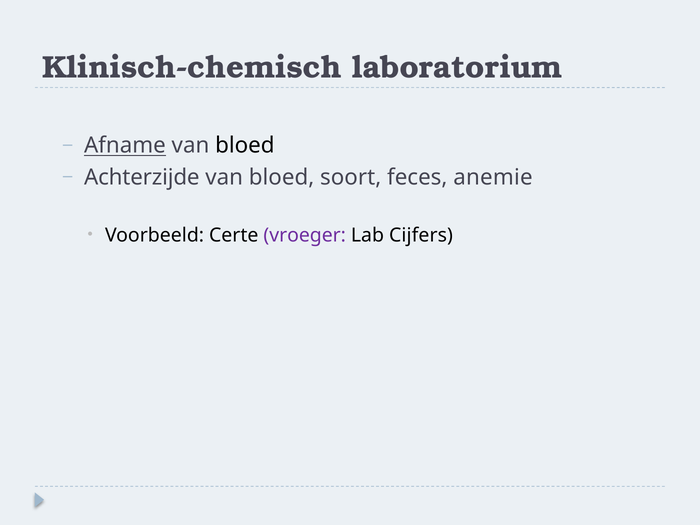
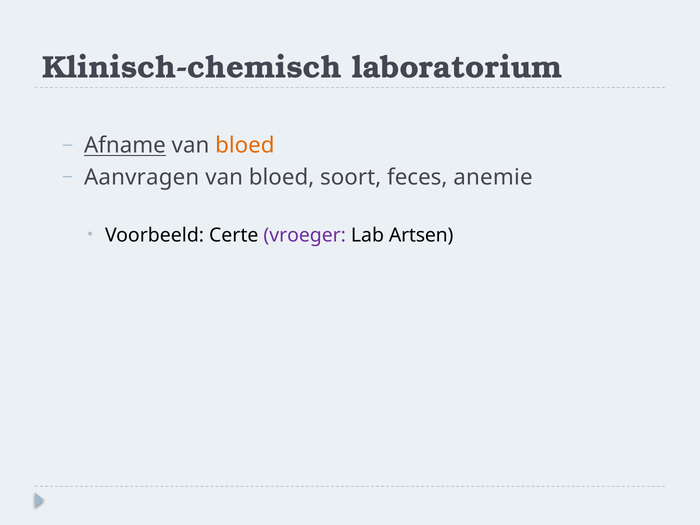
bloed colour: black -> orange (245, 145)
Achterzijde: Achterzijde -> Aanvragen (142, 177)
Cijfers: Cijfers -> Artsen (421, 235)
